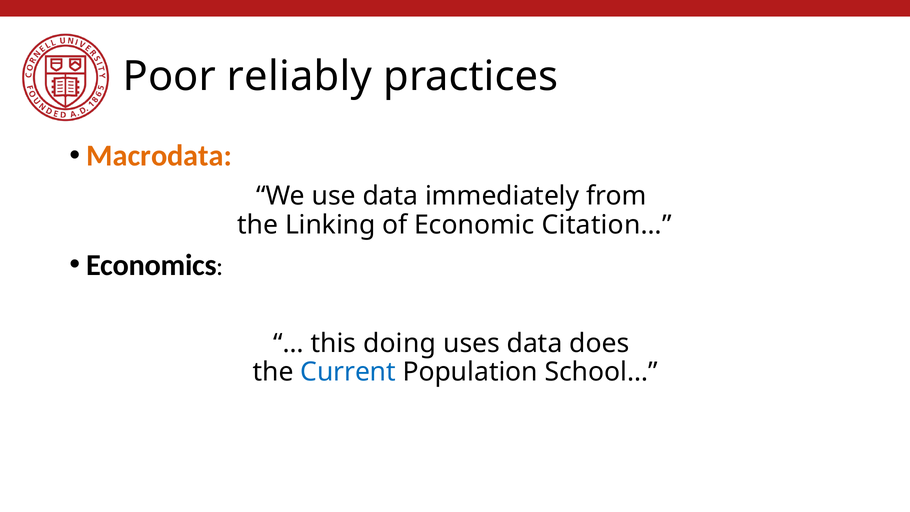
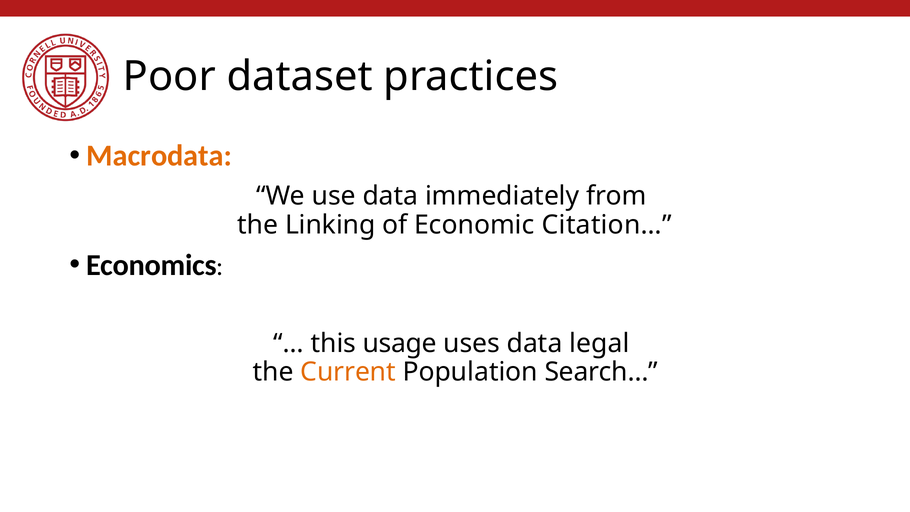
reliably: reliably -> dataset (300, 76)
doing: doing -> usage (400, 343)
does: does -> legal (599, 343)
Current colour: blue -> orange (348, 372)
School…: School… -> Search… (601, 372)
